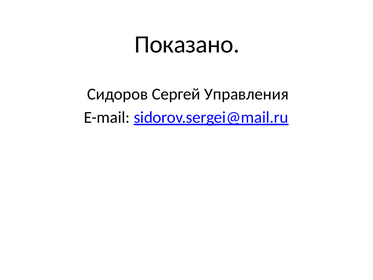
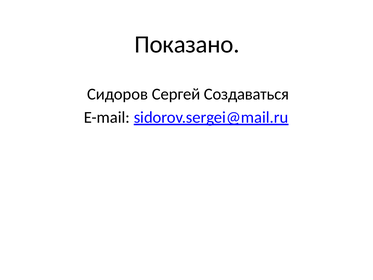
Управления: Управления -> Создаваться (246, 94)
